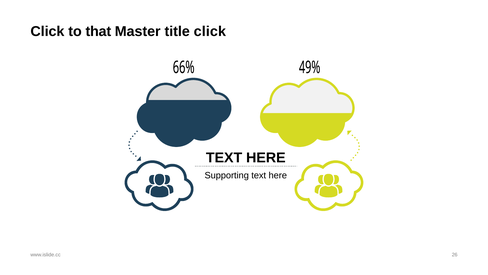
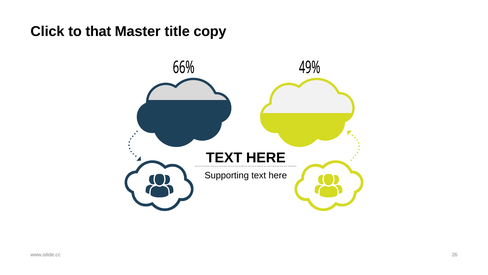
title click: click -> copy (210, 32)
